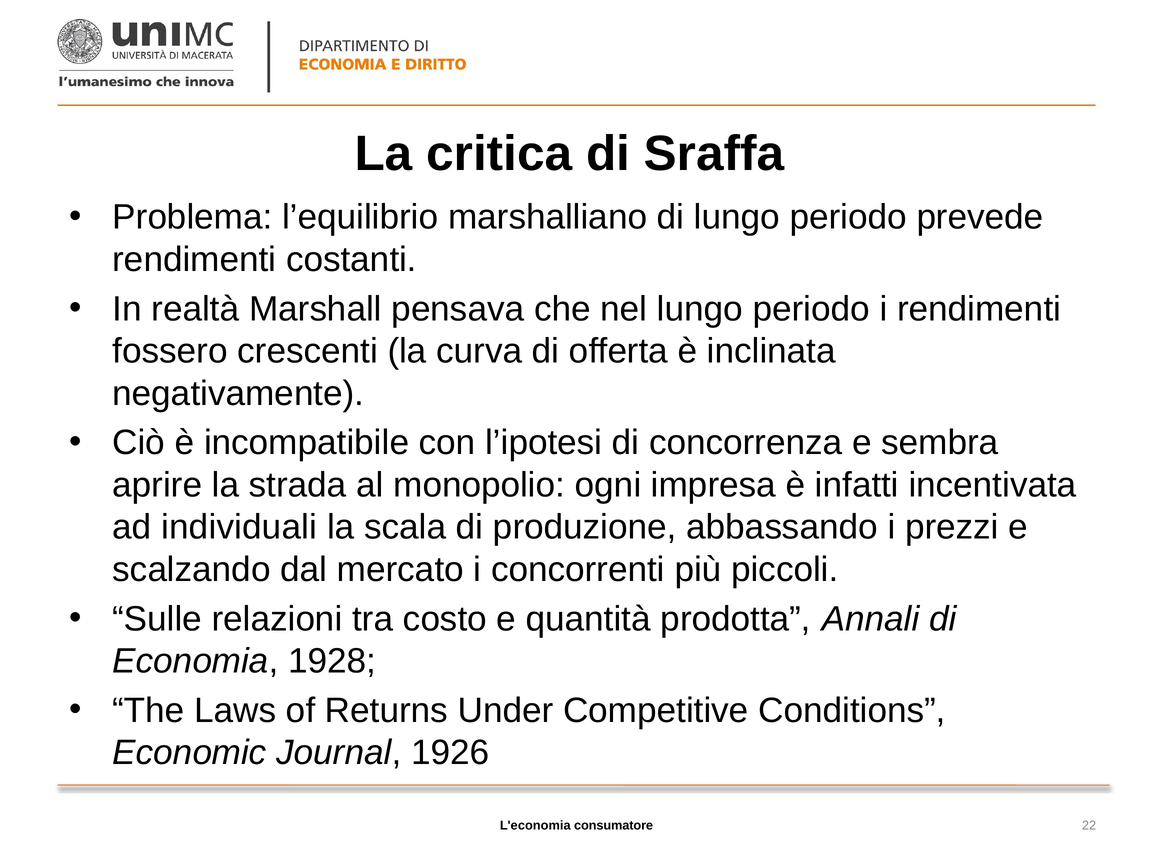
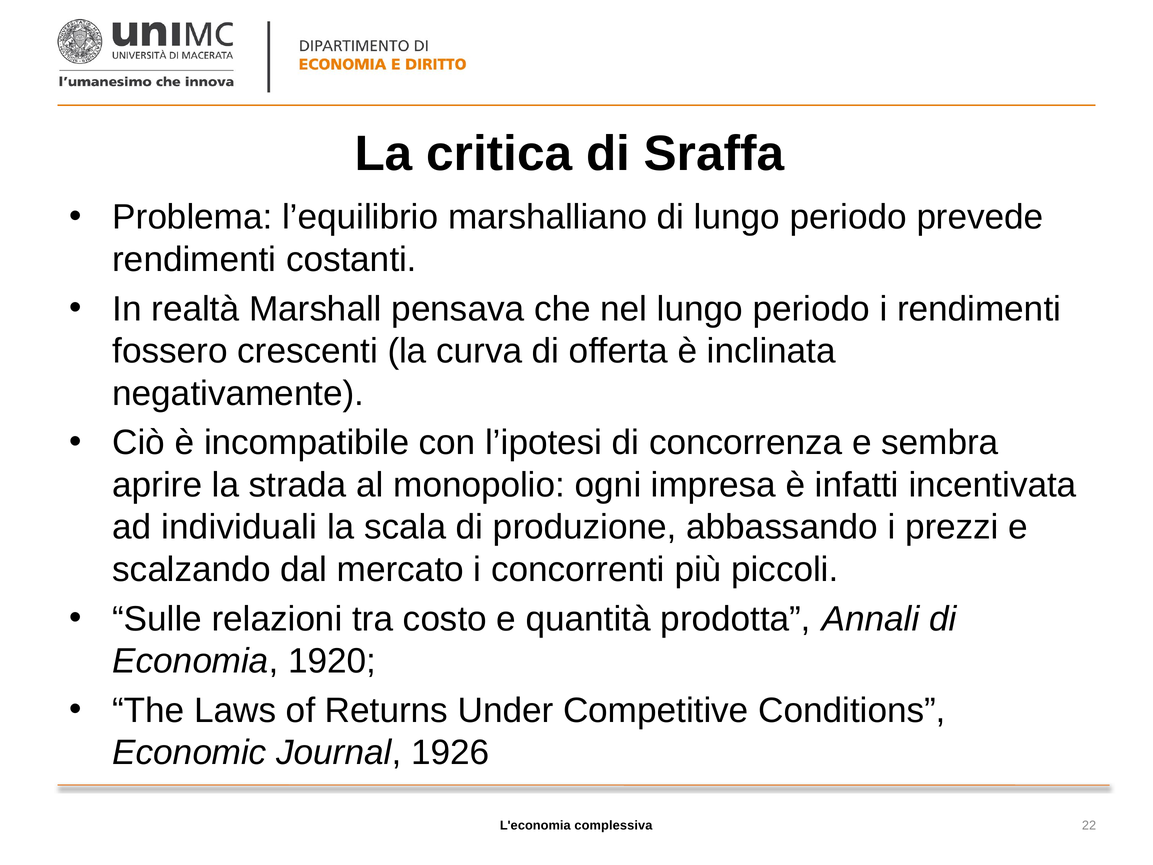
1928: 1928 -> 1920 (332, 661)
consumatore: consumatore -> complessiva (613, 825)
